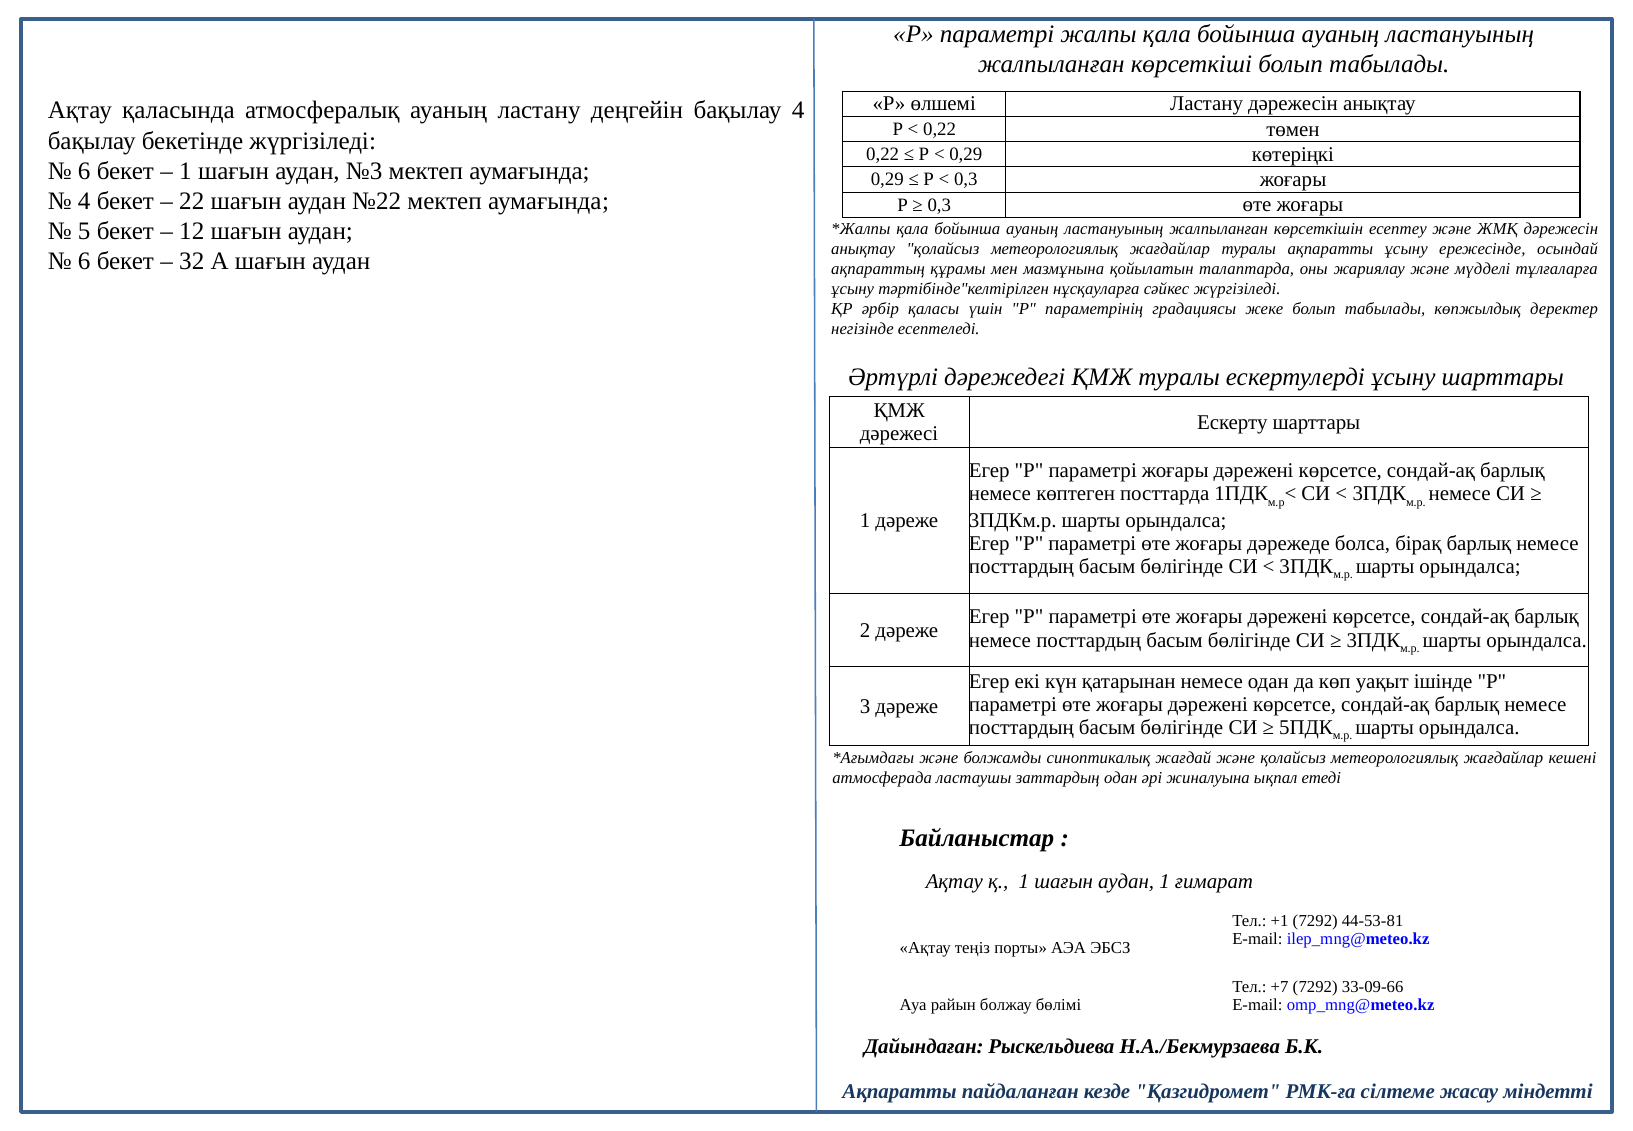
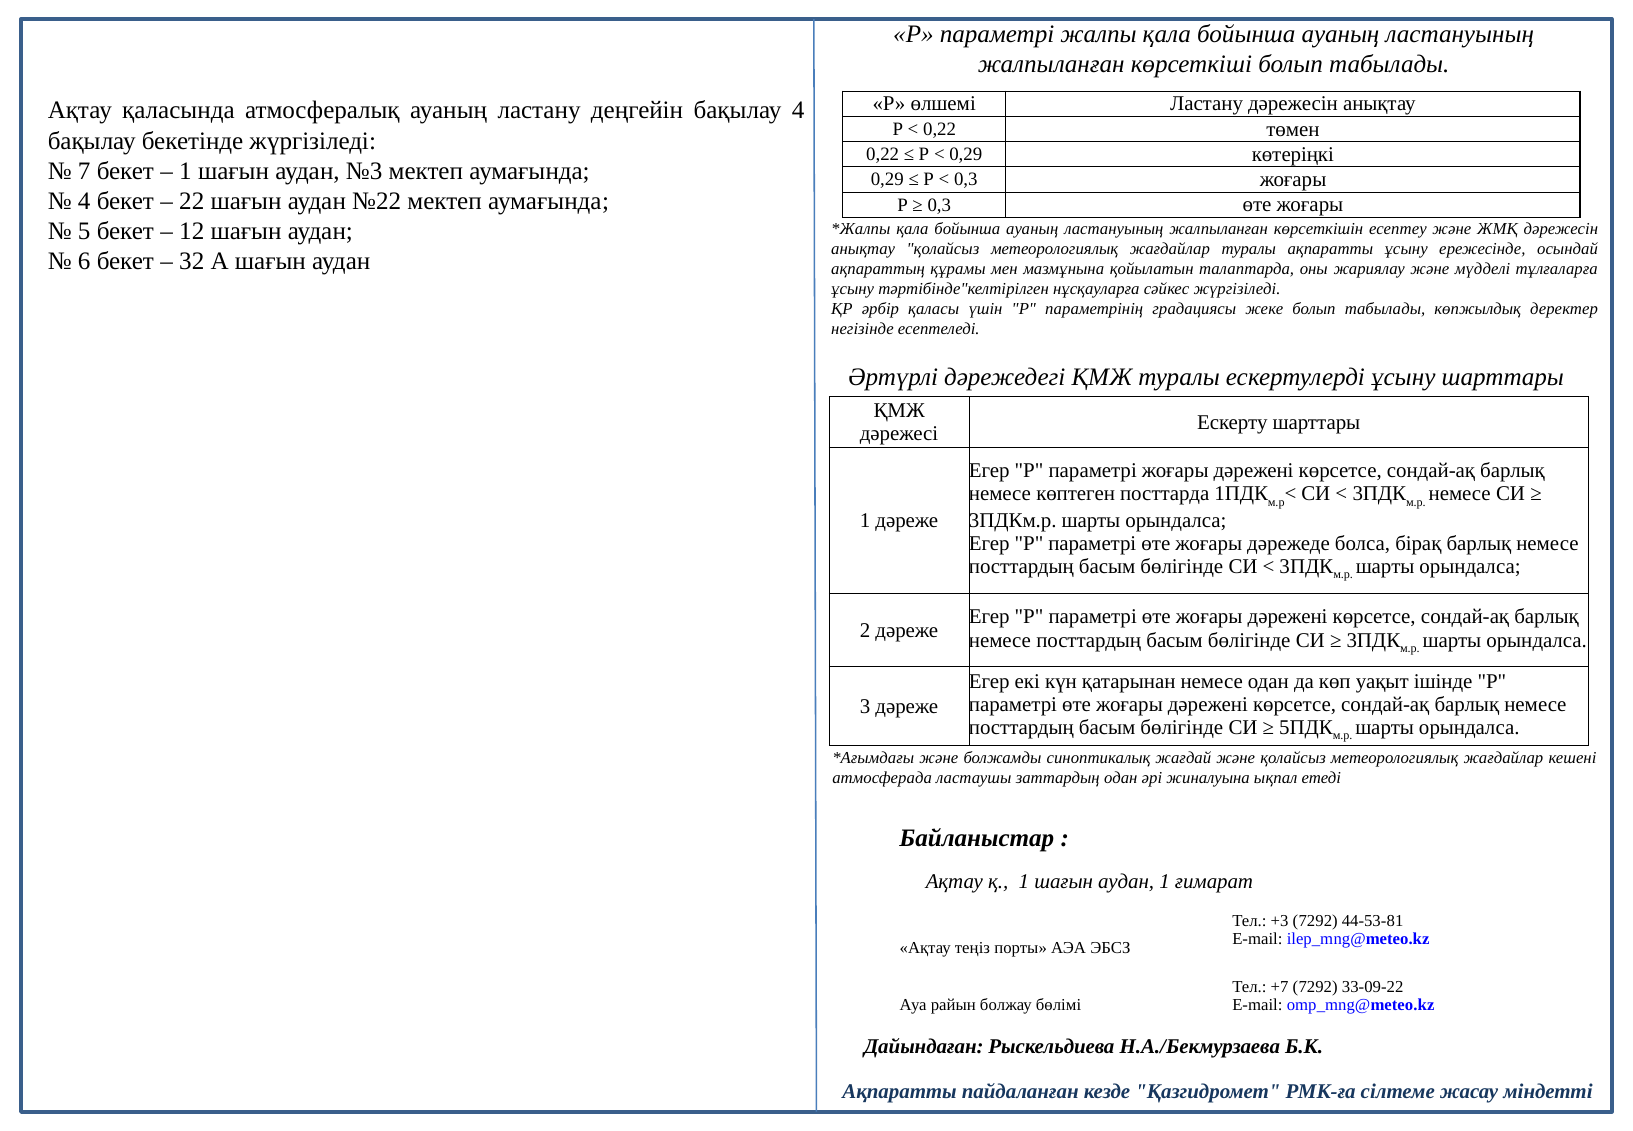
6: 6 -> 7 (84, 171)
+1: +1 -> +3 (1280, 920)
33-09-66: 33-09-66 -> 33-09-22 (1373, 986)
